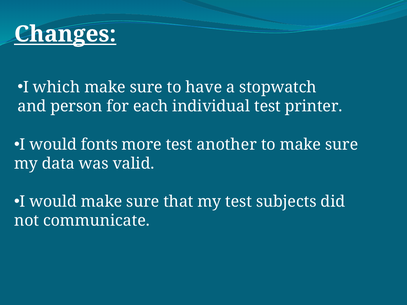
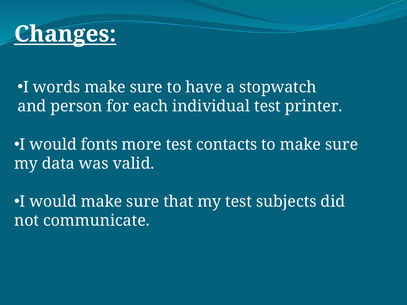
which: which -> words (57, 87)
another: another -> contacts (227, 145)
